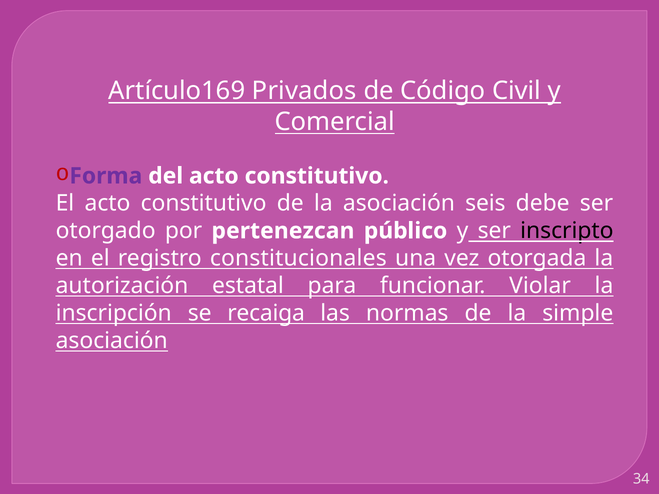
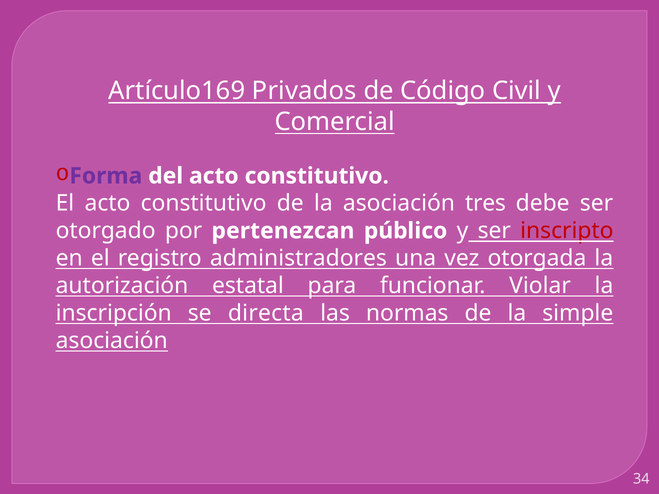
seis: seis -> tres (485, 203)
inscripto colour: black -> red (567, 231)
constitucionales: constitucionales -> administradores (298, 258)
recaiga: recaiga -> directa (266, 313)
